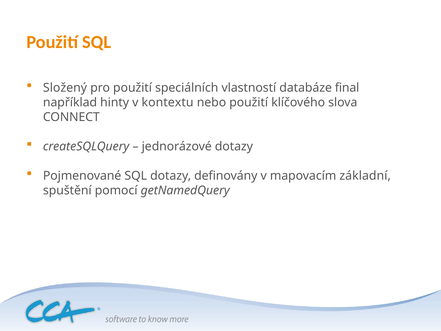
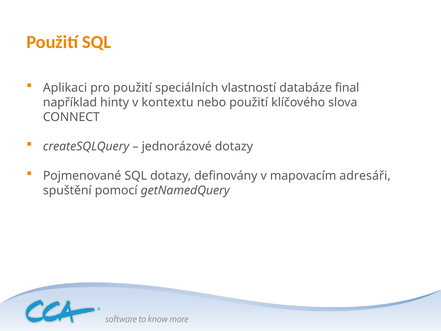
Složený: Složený -> Aplikaci (65, 88)
základní: základní -> adresáři (365, 176)
